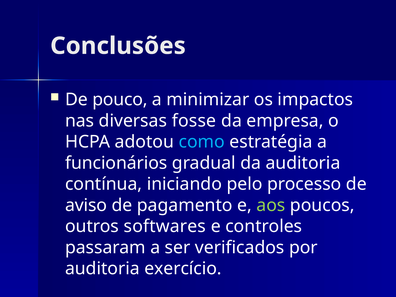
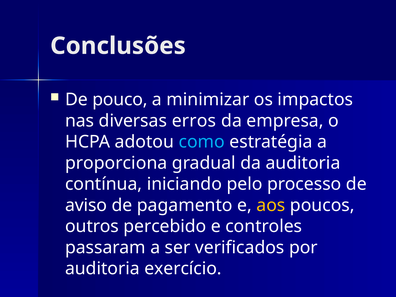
fosse: fosse -> erros (194, 121)
funcionários: funcionários -> proporciona (116, 163)
aos colour: light green -> yellow (271, 205)
softwares: softwares -> percebido (165, 226)
